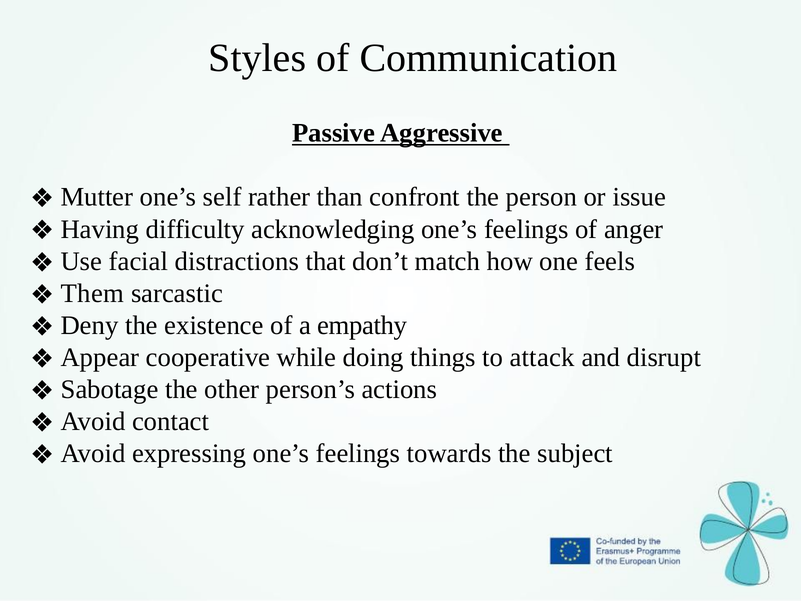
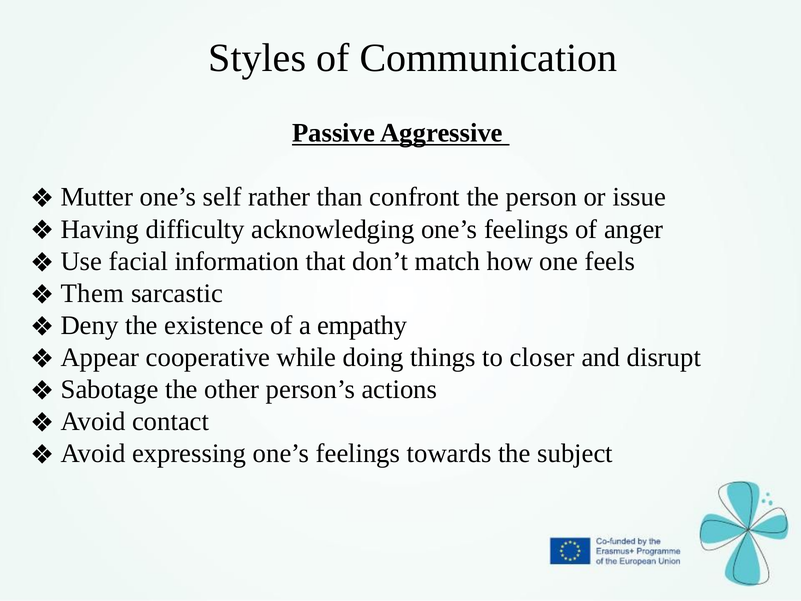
distractions: distractions -> information (237, 261)
attack: attack -> closer (542, 357)
